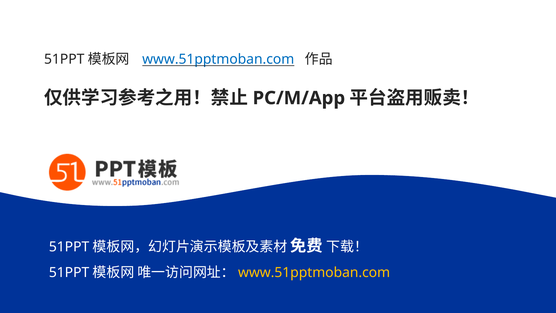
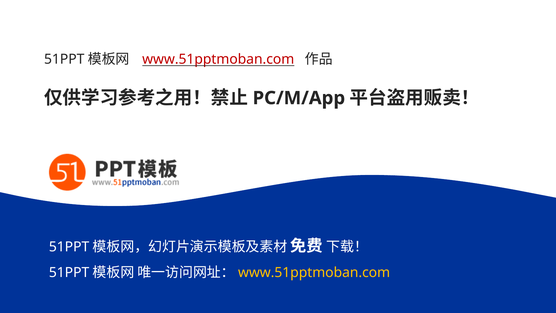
www.51pptmoban.com colour: blue -> red (218, 59)
